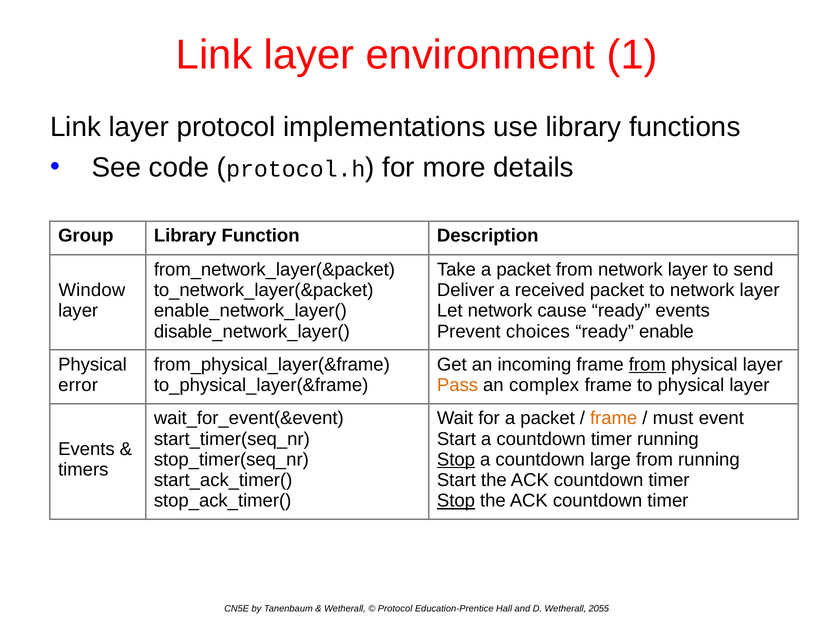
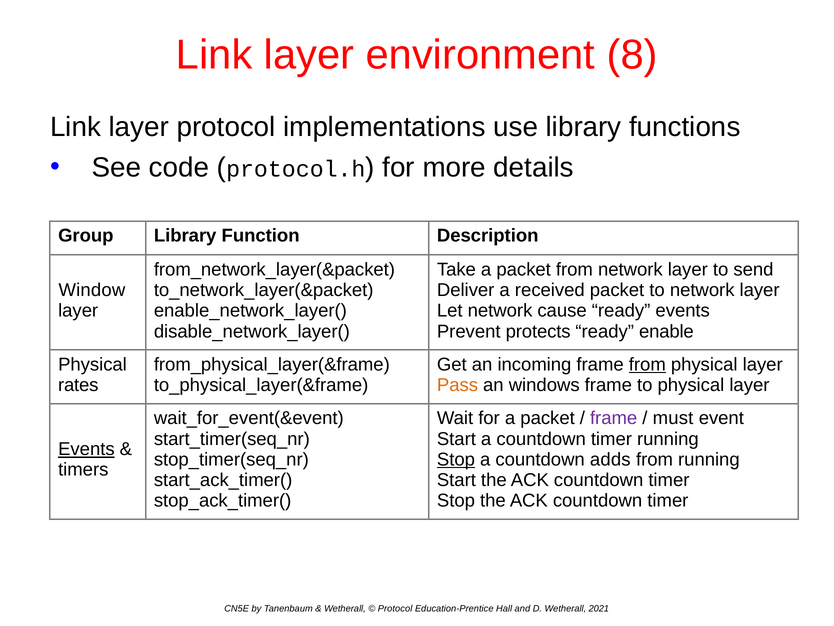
1: 1 -> 8 (632, 55)
choices: choices -> protects (538, 331)
error: error -> rates (78, 385)
complex: complex -> windows (544, 385)
frame colour: orange -> purple (614, 418)
Events underline: none -> present (86, 449)
large: large -> adds (610, 459)
Stop underline: present -> none (456, 500)
2055: 2055 -> 2021 (599, 608)
